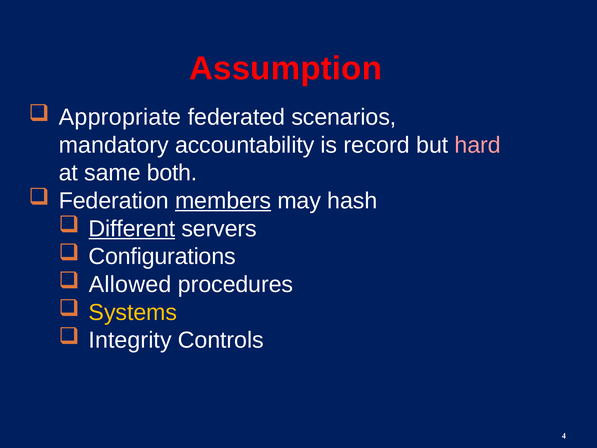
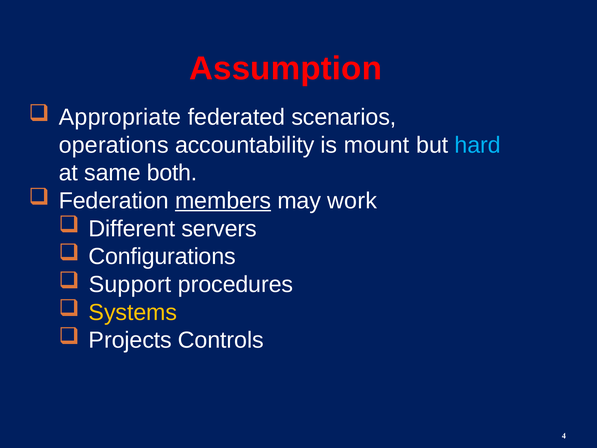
mandatory: mandatory -> operations (114, 145)
record: record -> mount (377, 145)
hard colour: pink -> light blue (478, 145)
hash: hash -> work (352, 201)
Different underline: present -> none (132, 229)
Allowed: Allowed -> Support (130, 284)
Integrity: Integrity -> Projects (130, 340)
